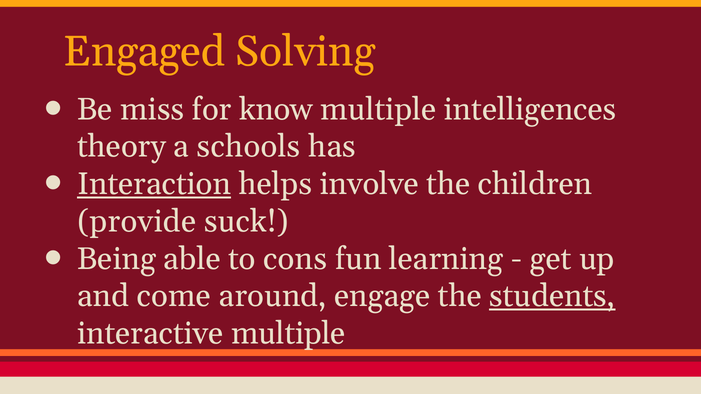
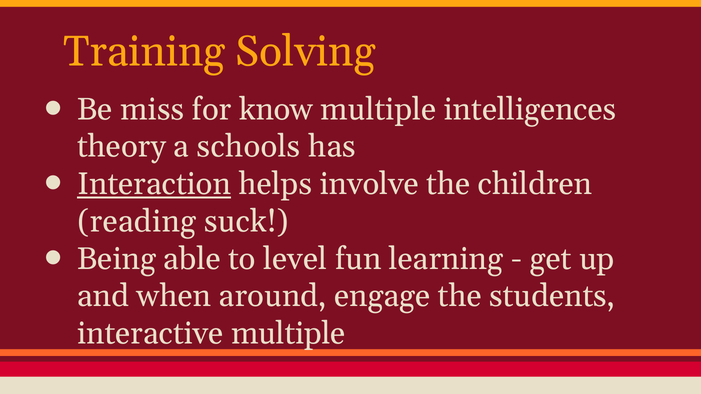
Engaged: Engaged -> Training (144, 52)
provide: provide -> reading (137, 222)
cons: cons -> level (295, 259)
come: come -> when (174, 296)
students underline: present -> none (552, 296)
